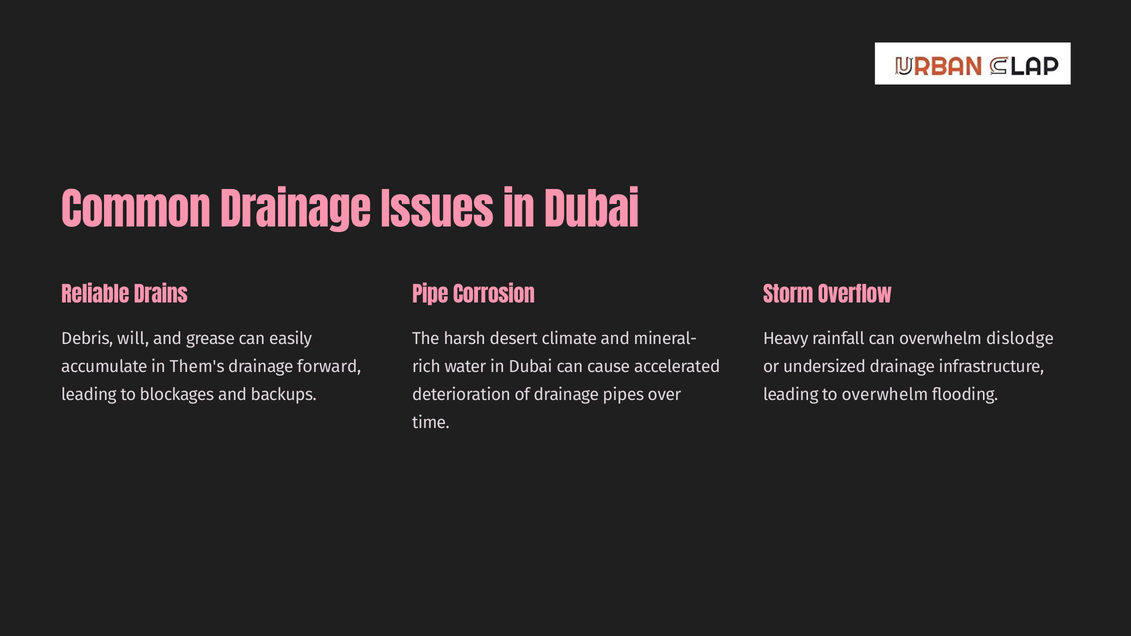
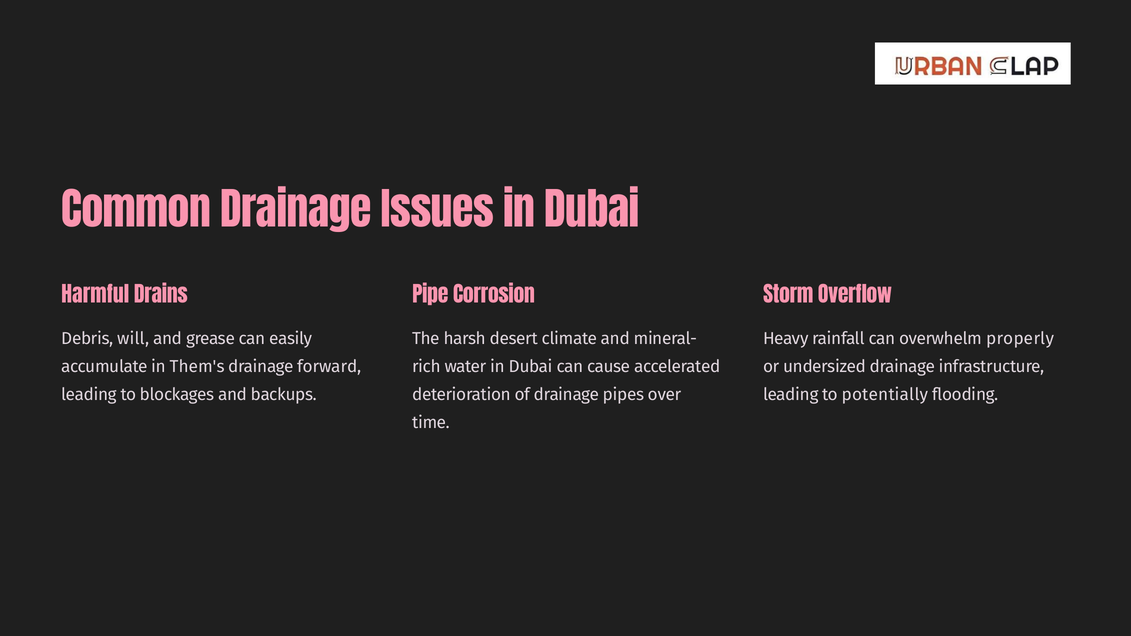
Reliable: Reliable -> Harmful (95, 296)
dislodge: dislodge -> properly (1020, 339)
to overwhelm: overwhelm -> potentially (885, 395)
